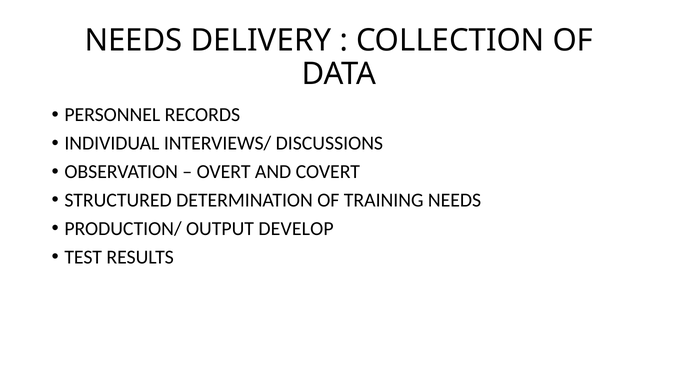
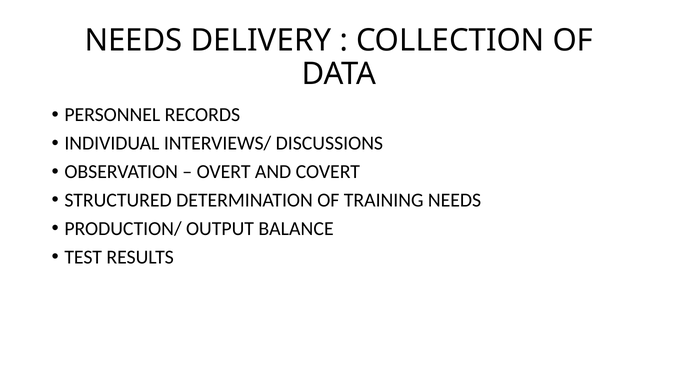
DEVELOP: DEVELOP -> BALANCE (296, 228)
